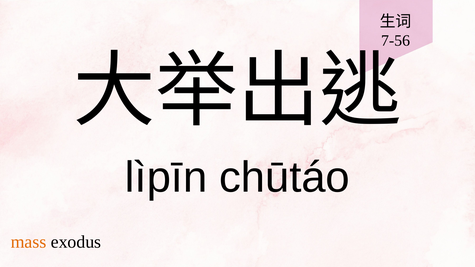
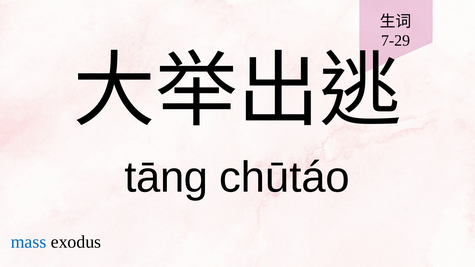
7-56: 7-56 -> 7-29 (396, 41)
lìpīn: lìpīn -> tāng (166, 178)
mass colour: orange -> blue (29, 242)
